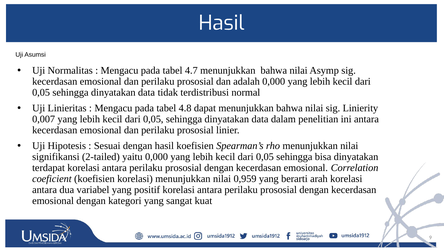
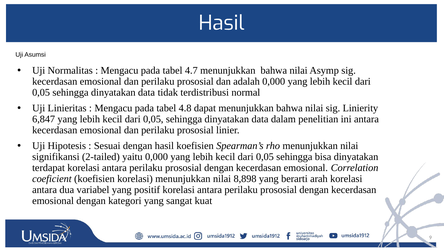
0,007: 0,007 -> 6,847 (44, 119)
0,959: 0,959 -> 8,898 (245, 179)
